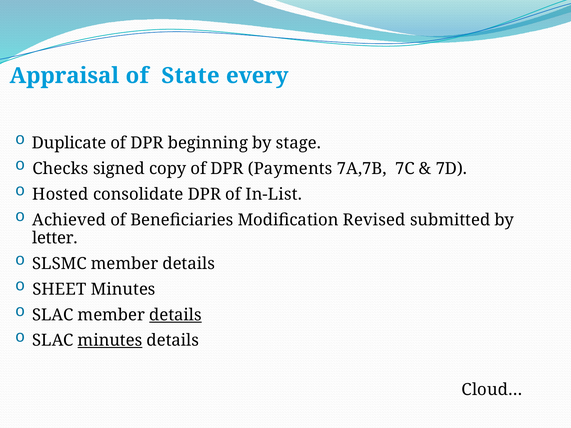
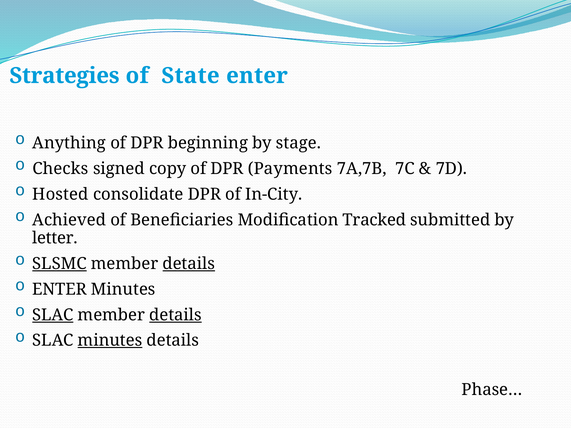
Appraisal: Appraisal -> Strategies (64, 76)
State every: every -> enter (257, 76)
Duplicate: Duplicate -> Anything (69, 143)
In-List: In-List -> In-City (274, 194)
Revised: Revised -> Tracked (374, 220)
SLSMC underline: none -> present (59, 264)
details underline: none -> present (189, 264)
SHEET: SHEET -> ENTER (59, 289)
SLAC underline: none -> present (53, 315)
Cloud…: Cloud… -> Phase… (492, 390)
